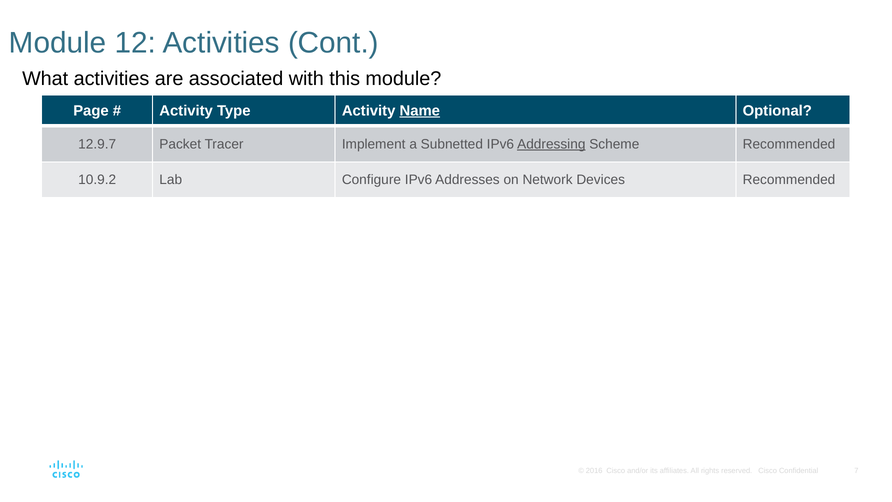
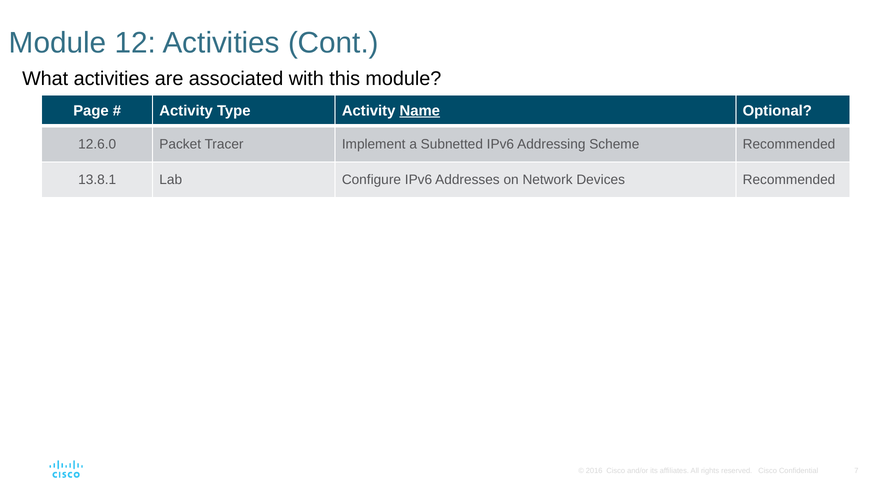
12.9.7: 12.9.7 -> 12.6.0 (97, 144)
Addressing underline: present -> none (551, 144)
10.9.2: 10.9.2 -> 13.8.1 (97, 180)
